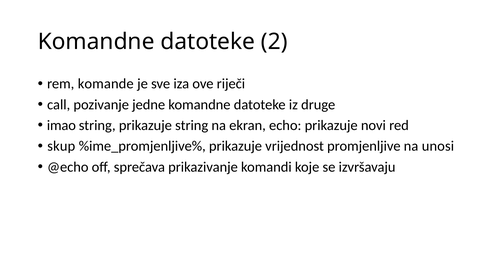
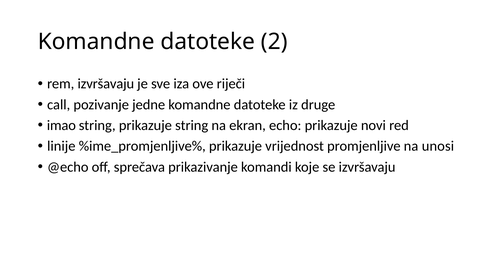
rem komande: komande -> izvršavaju (106, 84)
skup: skup -> linije (61, 146)
